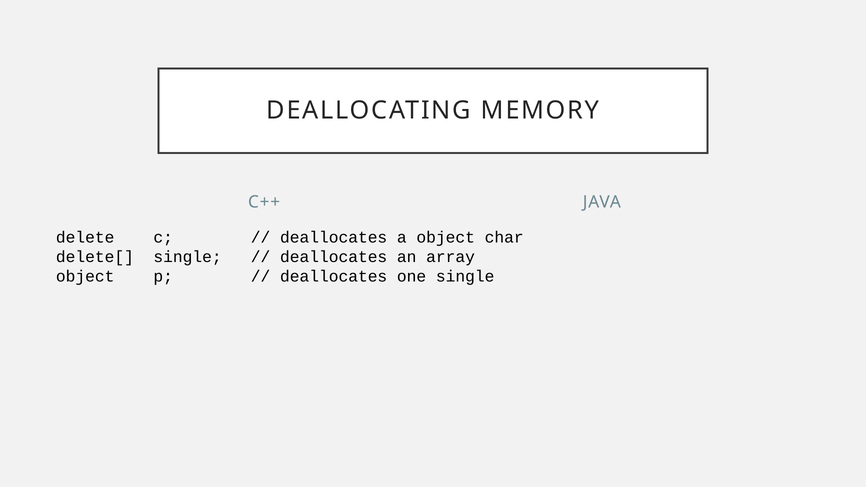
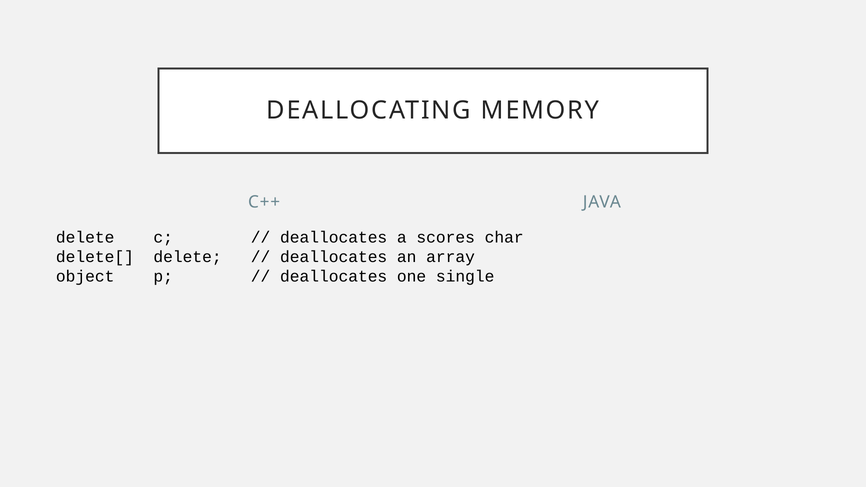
a object: object -> scores (446, 237)
delete[ single: single -> delete (188, 257)
